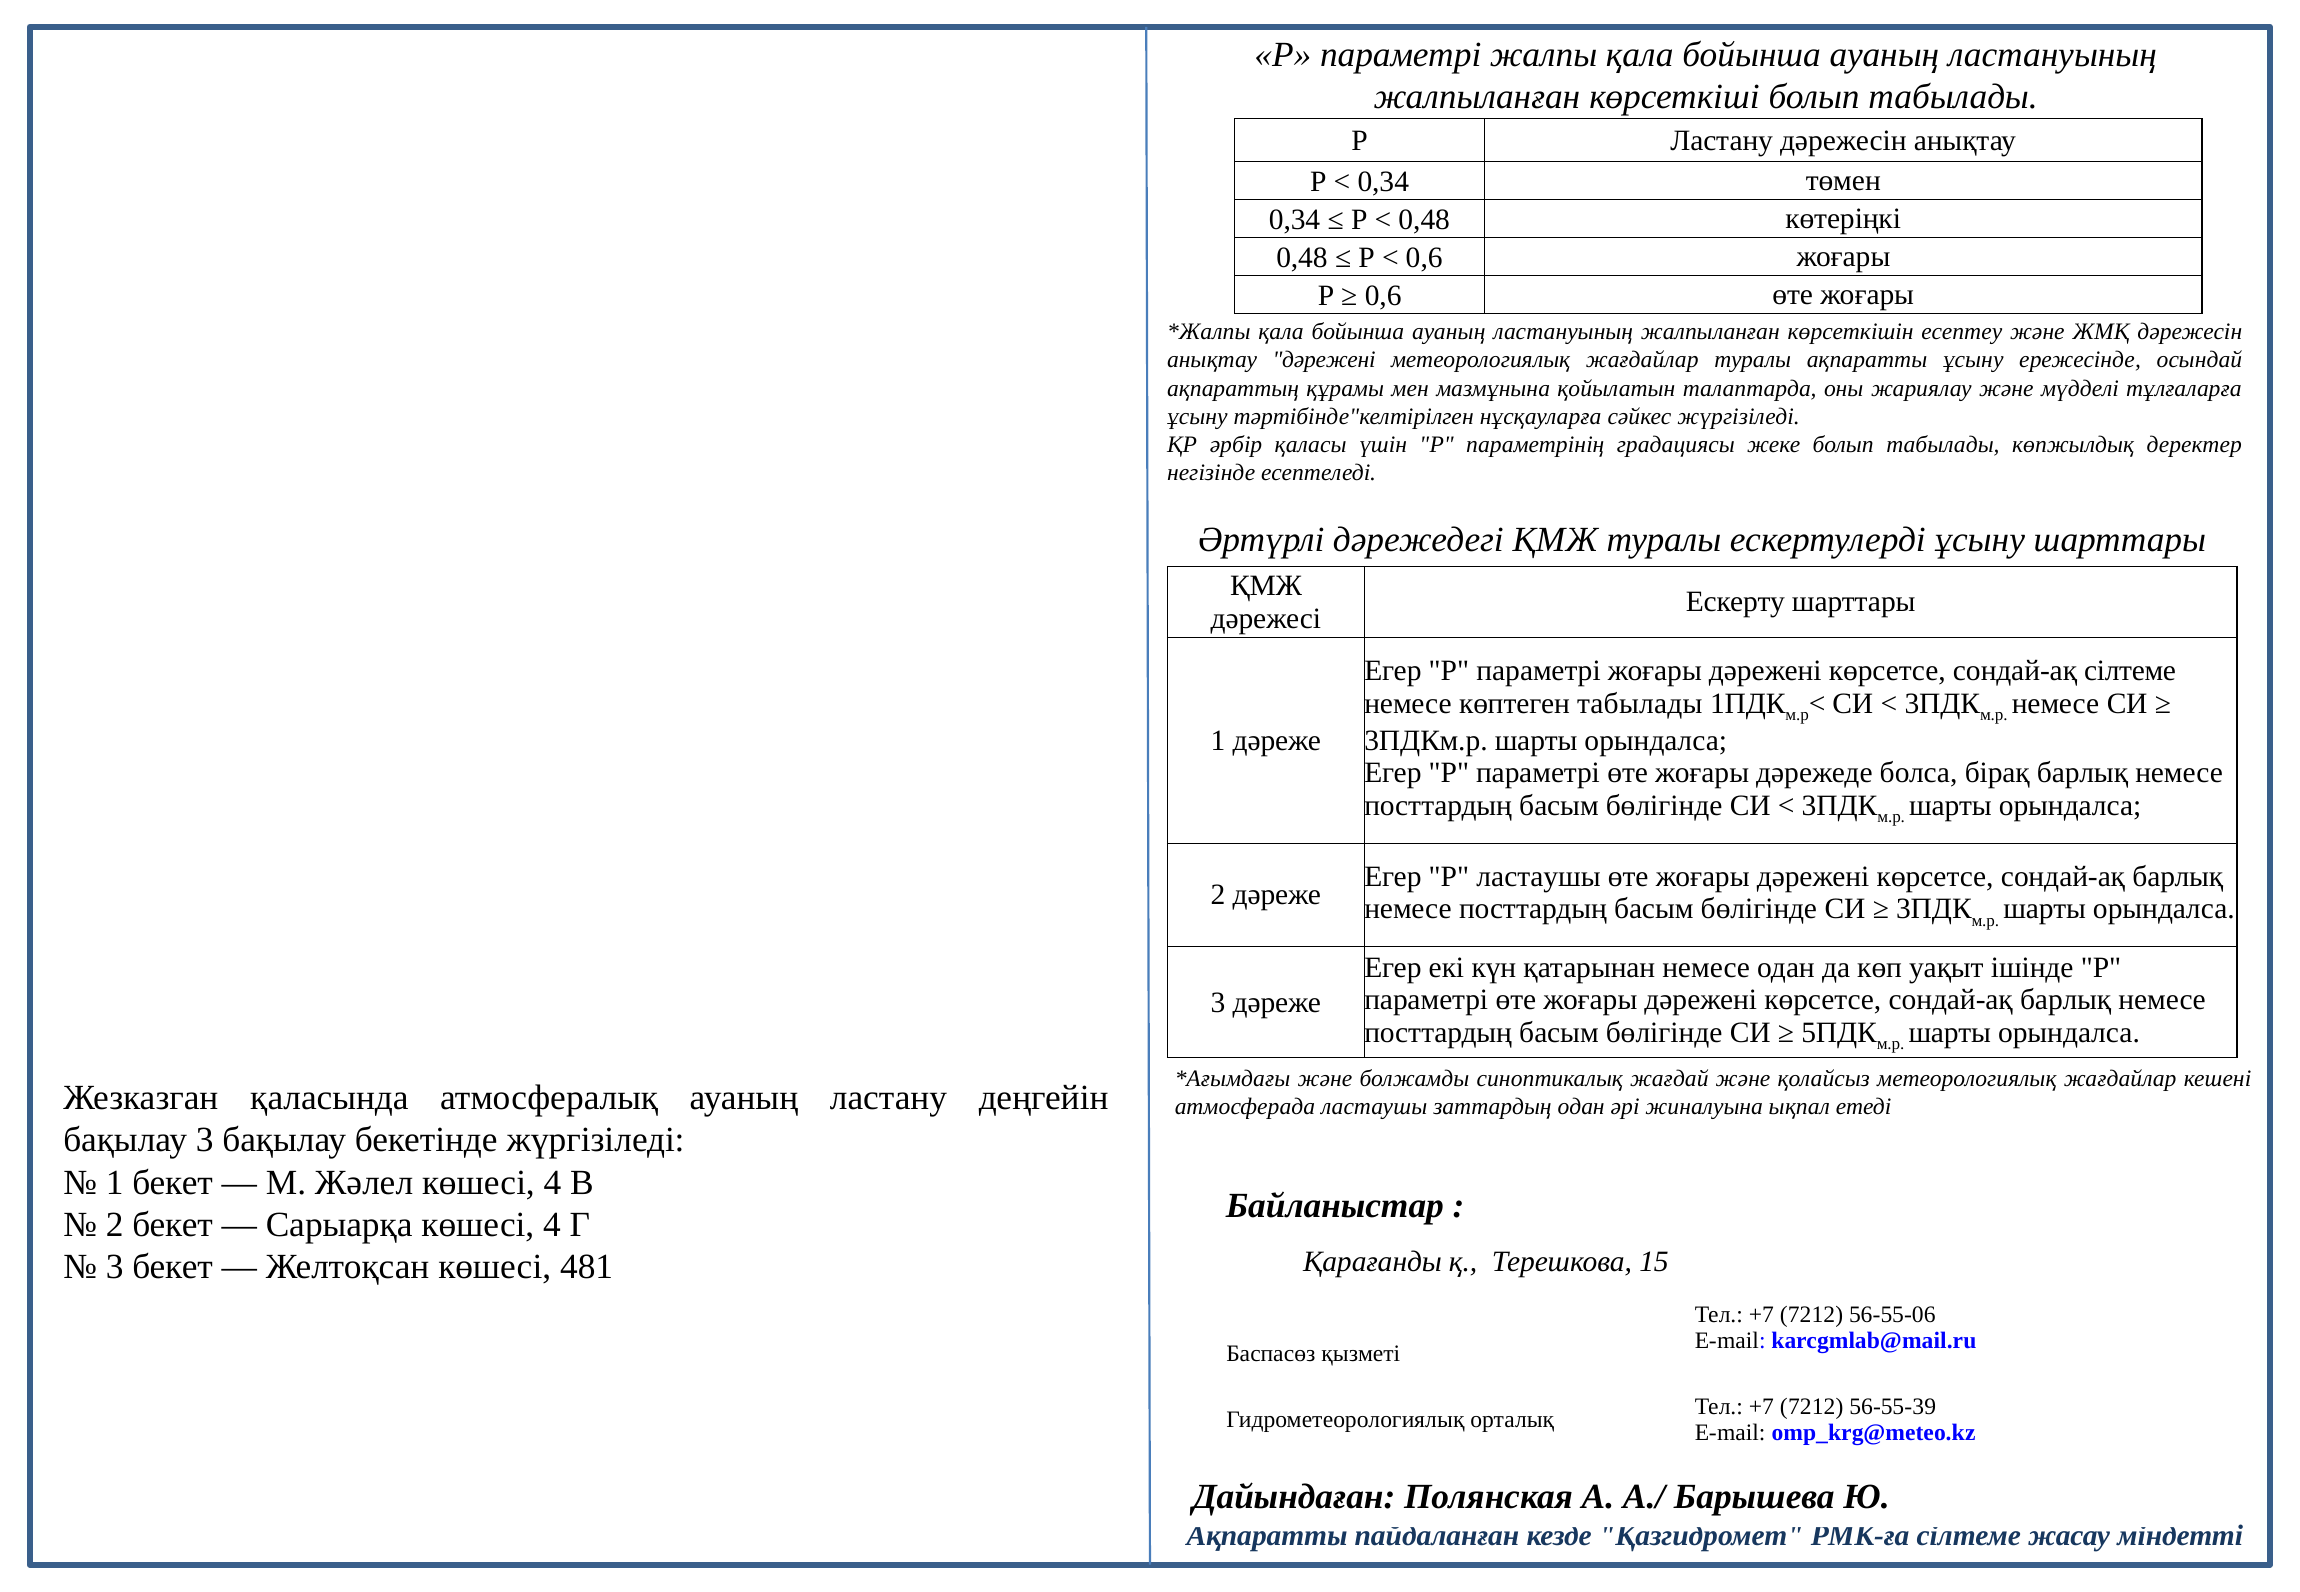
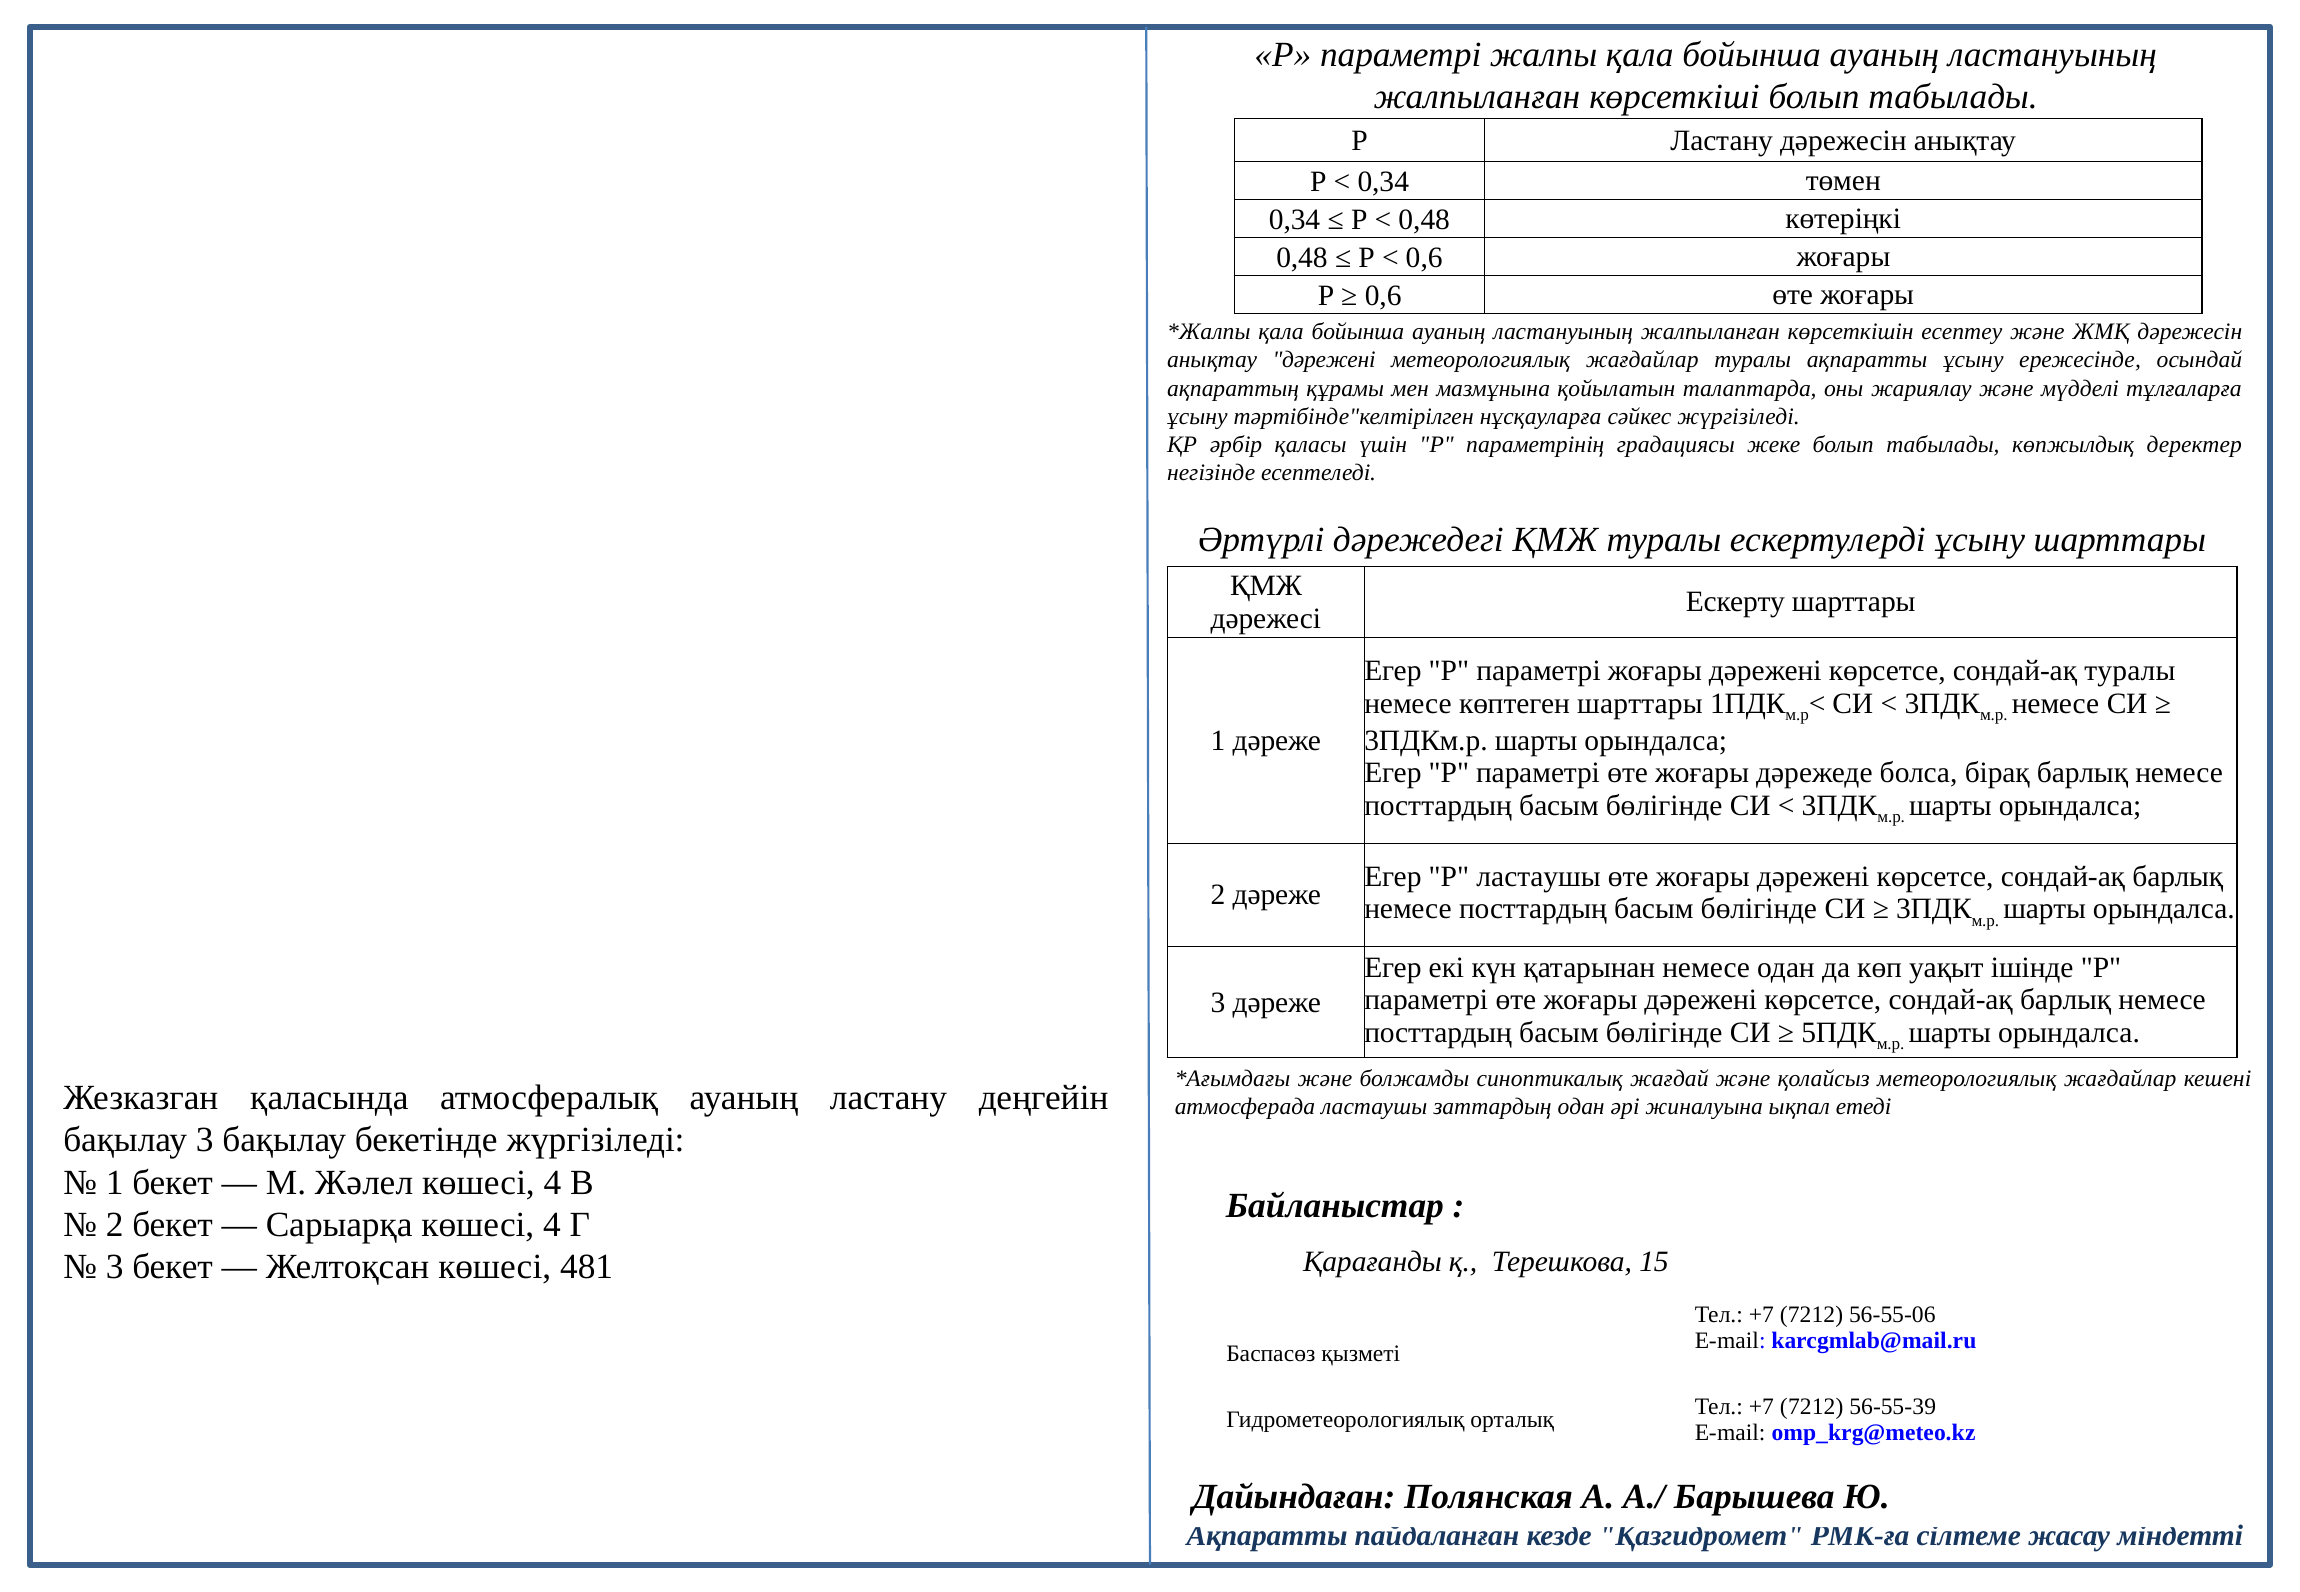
сондай-ақ сілтеме: сілтеме -> туралы (2130, 671)
көптеген табылады: табылады -> шарттары (1640, 703)
